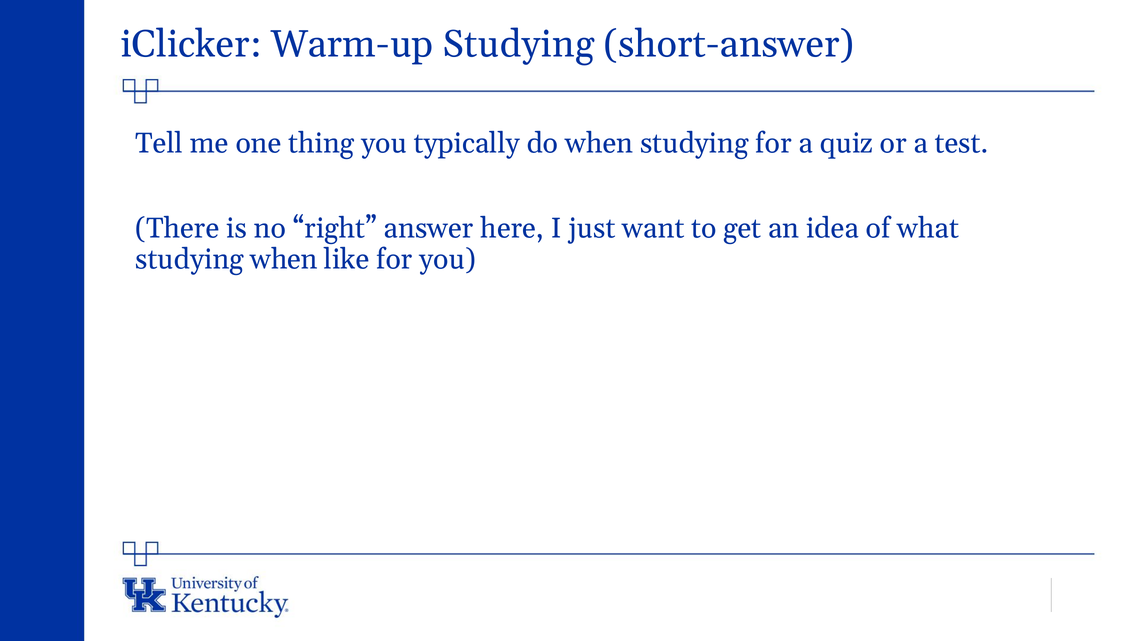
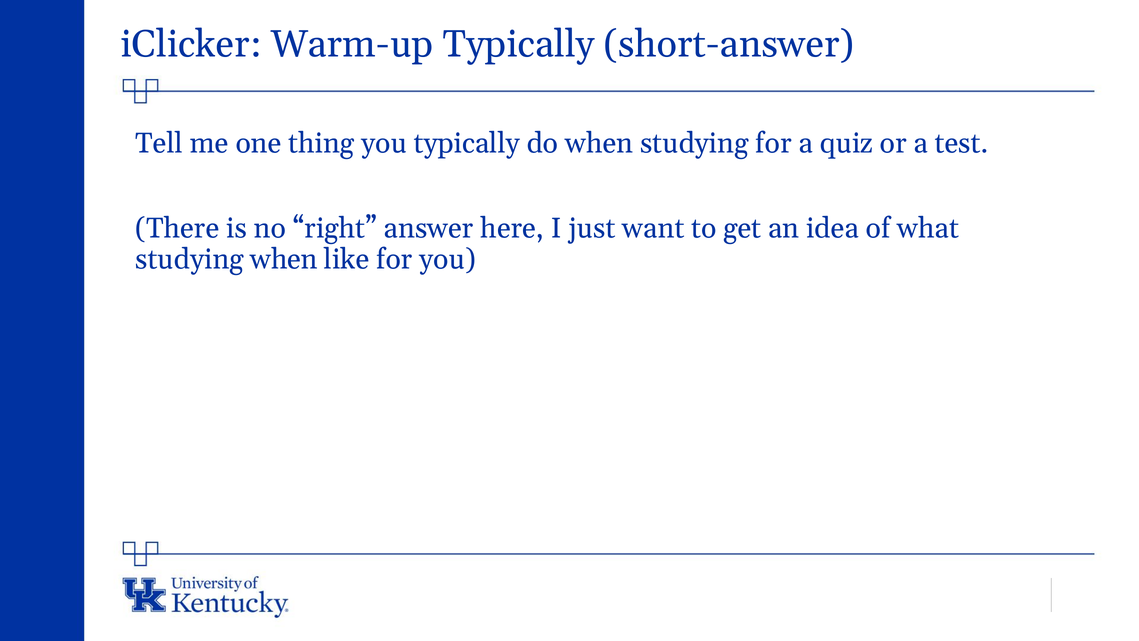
Warm-up Studying: Studying -> Typically (519, 44)
